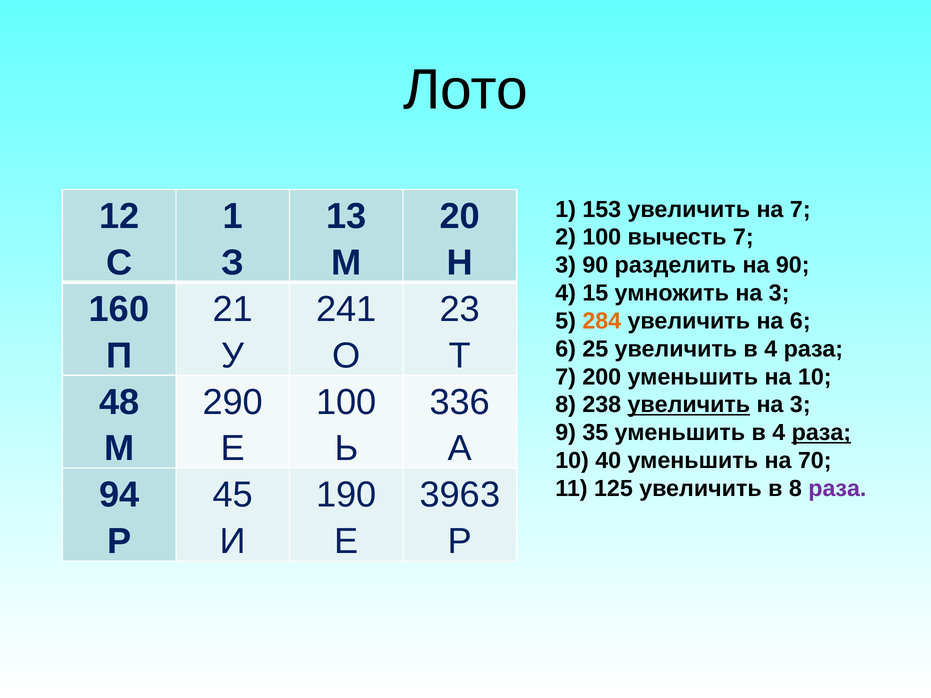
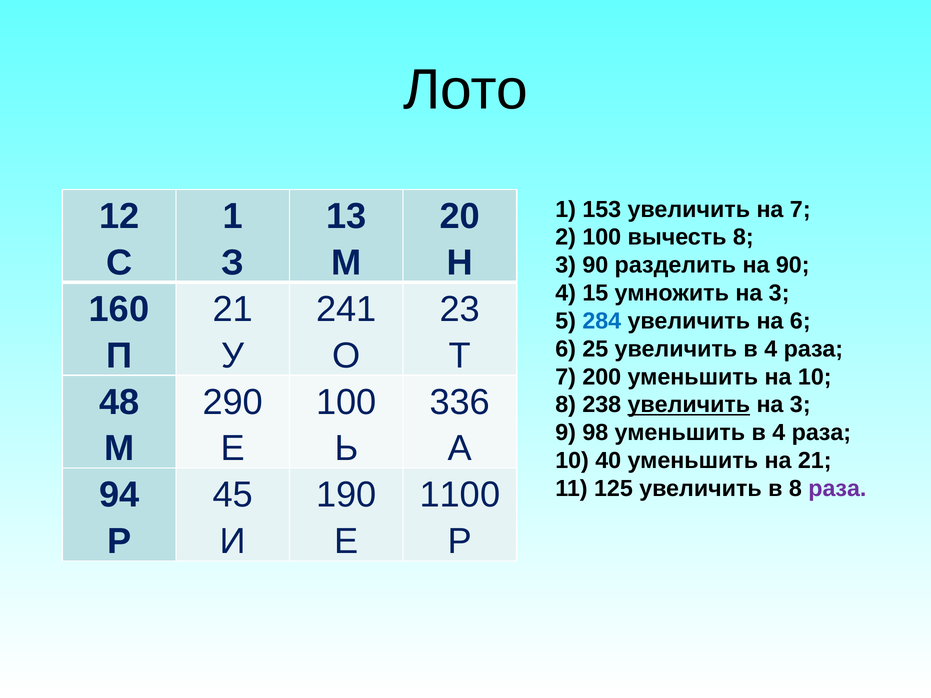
вычесть 7: 7 -> 8 (743, 237)
284 colour: orange -> blue (602, 321)
35: 35 -> 98 (595, 433)
раза underline: present -> none (821, 433)
на 70: 70 -> 21 (815, 461)
3963: 3963 -> 1100 (460, 495)
